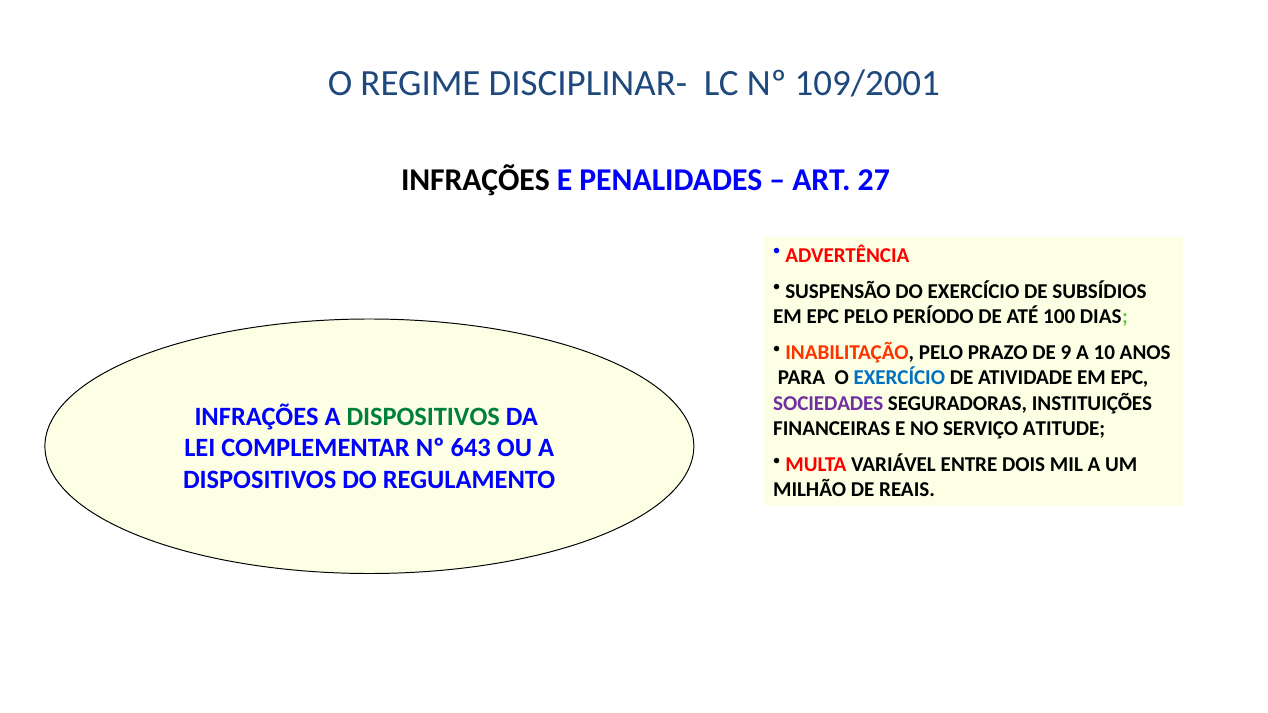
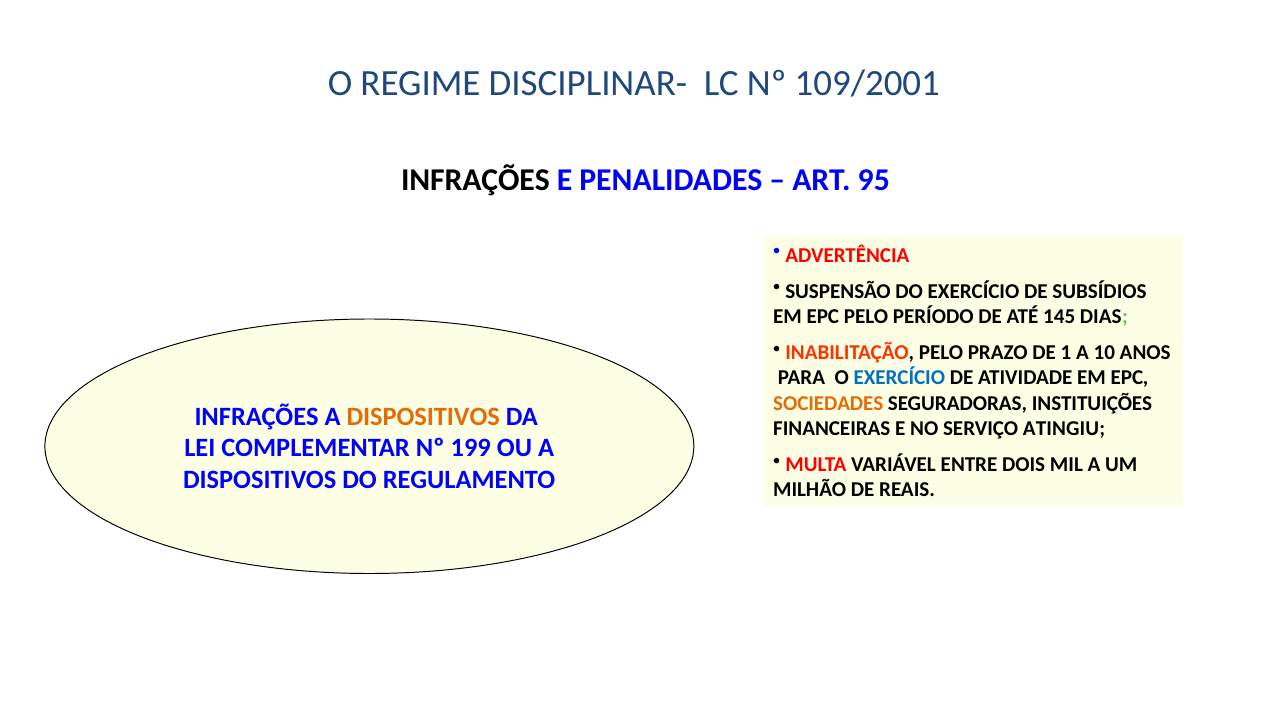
27: 27 -> 95 (874, 180)
100: 100 -> 145 (1059, 317)
9: 9 -> 1 (1066, 353)
SOCIEDADES colour: purple -> orange (828, 403)
DISPOSITIVOS colour: green -> orange (423, 417)
ATITUDE: ATITUDE -> ATINGIU (1064, 429)
643: 643 -> 199 (471, 448)
